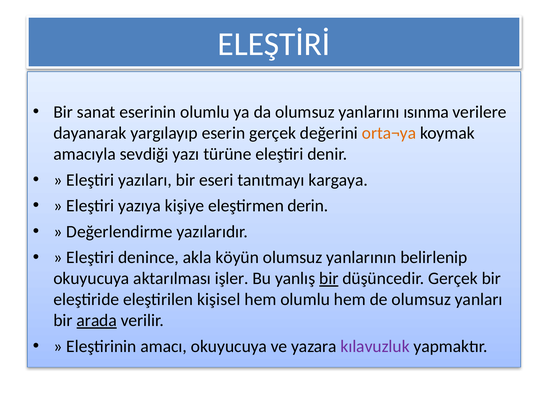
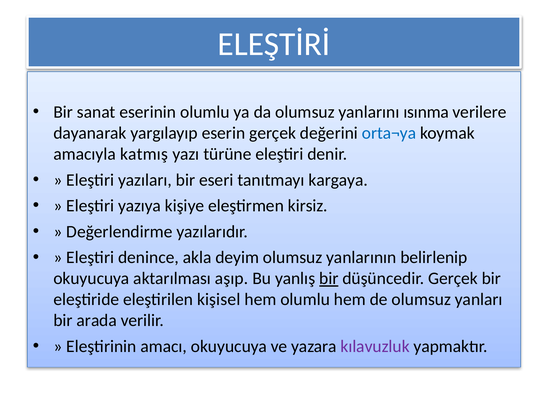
orta¬ya colour: orange -> blue (389, 133)
sevdiği: sevdiği -> katmış (144, 154)
derin: derin -> kirsiz (308, 206)
köyün: köyün -> deyim (237, 258)
işler: işler -> aşıp (232, 278)
arada underline: present -> none (97, 320)
